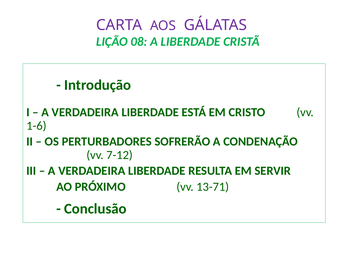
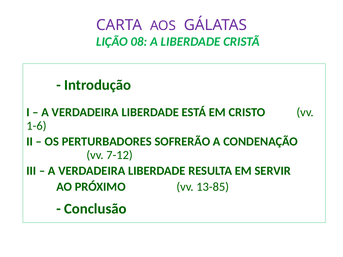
13-71: 13-71 -> 13-85 (213, 187)
